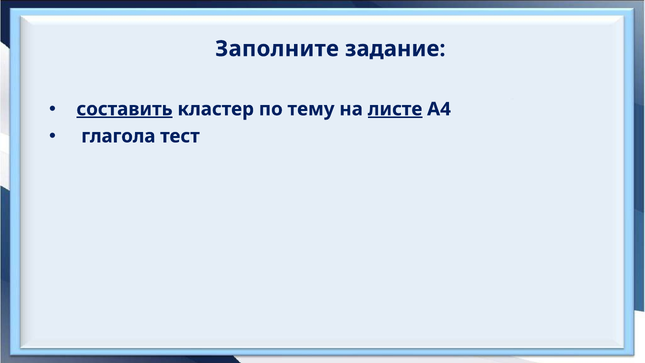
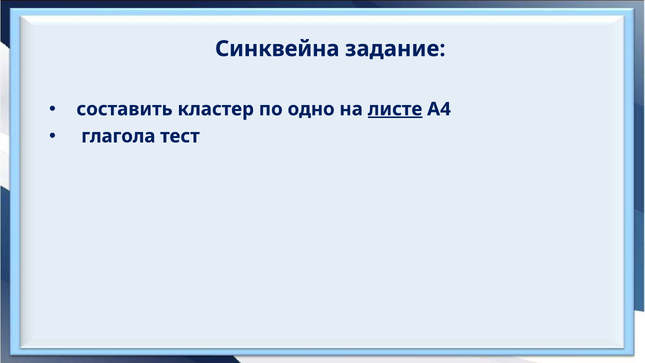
Заполните: Заполните -> Синквейна (277, 49)
составить underline: present -> none (125, 109)
тему: тему -> одно (311, 109)
